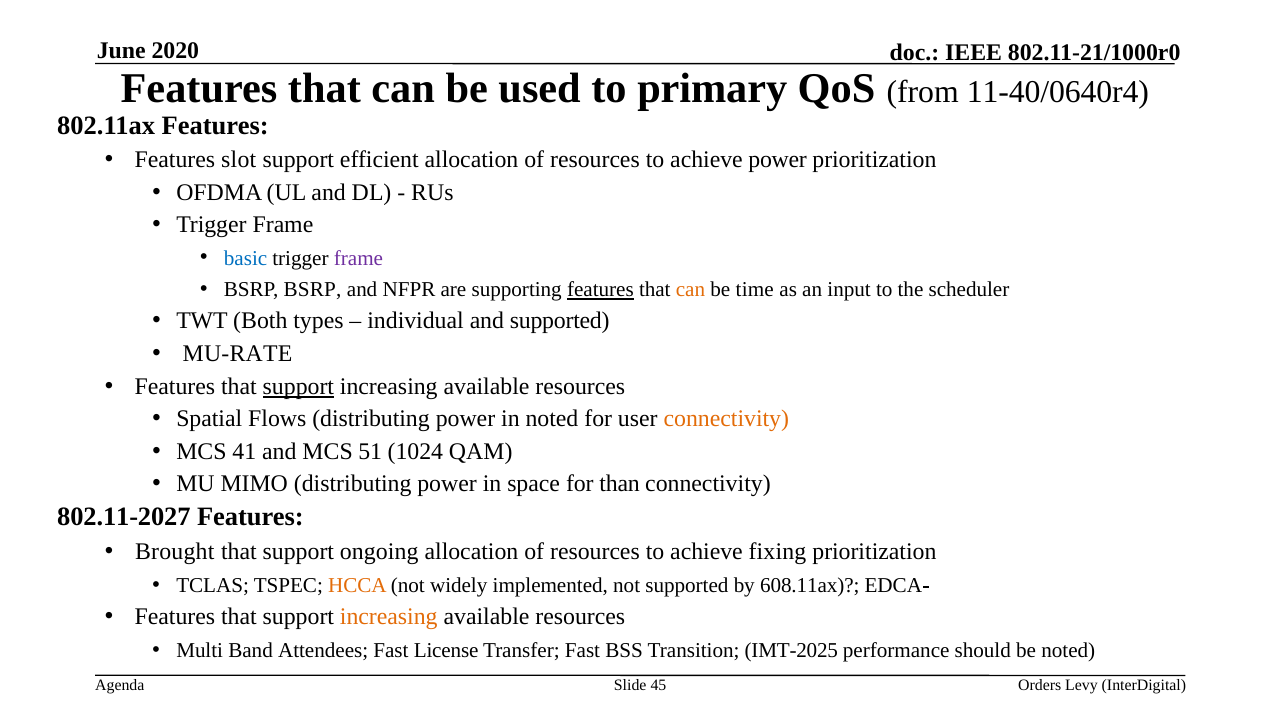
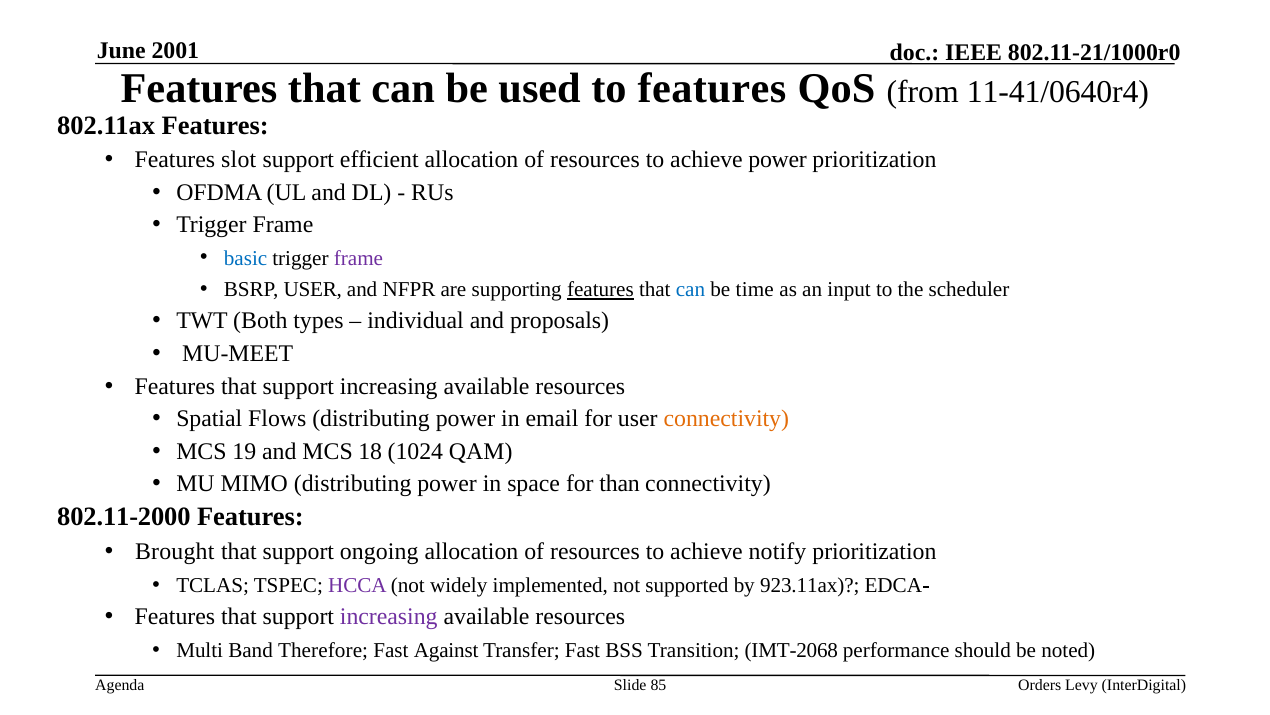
2020: 2020 -> 2001 (175, 50)
to primary: primary -> features (712, 89)
11-40/0640r4: 11-40/0640r4 -> 11-41/0640r4 (1058, 92)
BSRP BSRP: BSRP -> USER (313, 290)
can colour: orange -> blue (691, 290)
and supported: supported -> proposals (560, 321)
MU-RATE: MU-RATE -> MU-MEET (238, 353)
support underline: present -> none (298, 386)
in noted: noted -> email (552, 419)
41: 41 -> 19 (244, 451)
51: 51 -> 18 (370, 451)
802.11-2027: 802.11-2027 -> 802.11-2000 (124, 517)
fixing: fixing -> notify (777, 551)
HCCA colour: orange -> purple (357, 585)
608.11ax: 608.11ax -> 923.11ax (810, 585)
increasing colour: orange -> purple (389, 617)
Attendees: Attendees -> Therefore (323, 650)
License: License -> Against (446, 650)
IMT-2025: IMT-2025 -> IMT-2068 (791, 650)
45: 45 -> 85 (658, 685)
